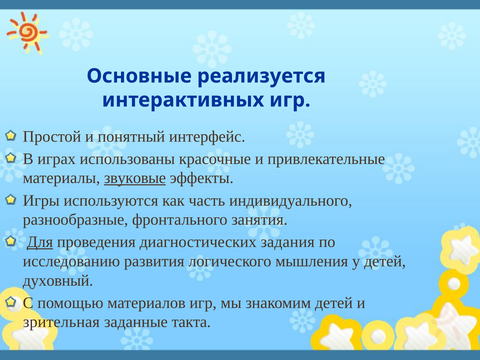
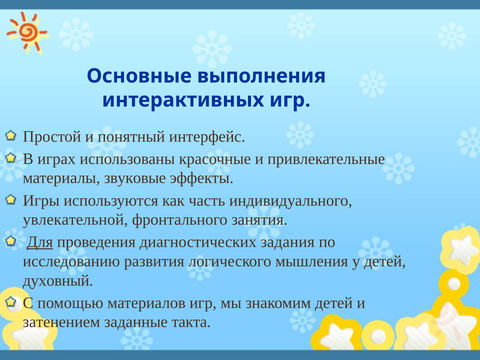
реализуется: реализуется -> выполнения (261, 76)
звуковые underline: present -> none (135, 178)
разнообразные: разнообразные -> увлекательной (75, 220)
зрительная: зрительная -> затенением (61, 322)
